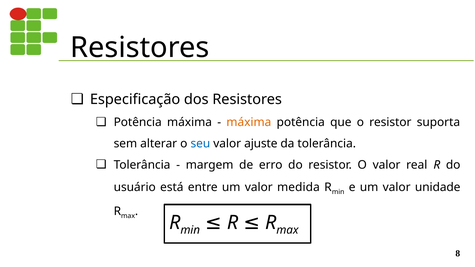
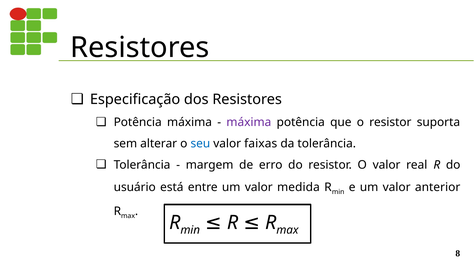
máxima colour: orange -> purple (249, 122)
ajuste: ajuste -> faixas (261, 144)
unidade: unidade -> anterior (438, 187)
